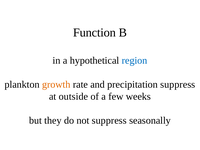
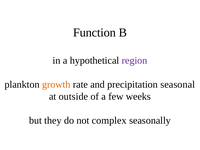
region colour: blue -> purple (135, 60)
precipitation suppress: suppress -> seasonal (178, 84)
not suppress: suppress -> complex (109, 120)
